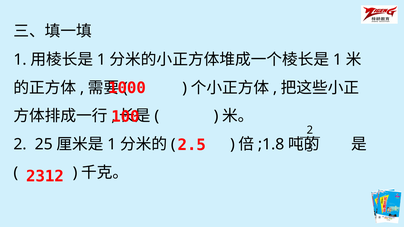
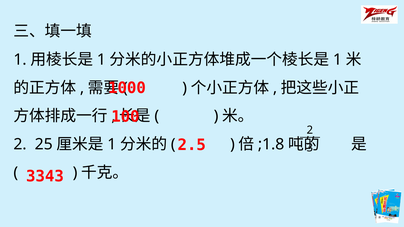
2312: 2312 -> 3343 (45, 177)
